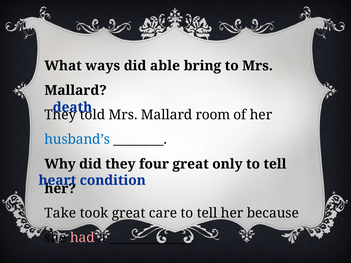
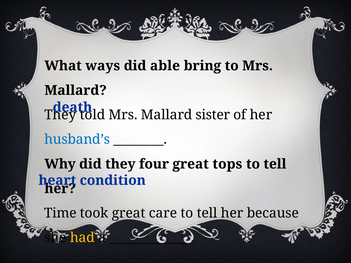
room: room -> sister (213, 115)
only: only -> tops (227, 164)
Take: Take -> Time (60, 213)
had colour: pink -> yellow (82, 238)
